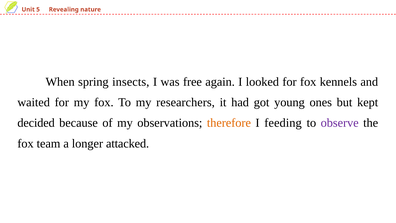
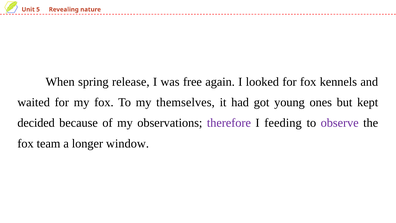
insects: insects -> release (131, 82)
researchers: researchers -> themselves (185, 102)
therefore colour: orange -> purple (229, 123)
attacked: attacked -> window (127, 143)
